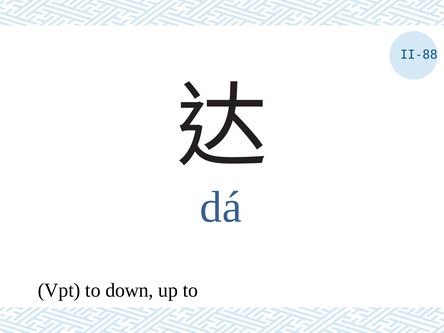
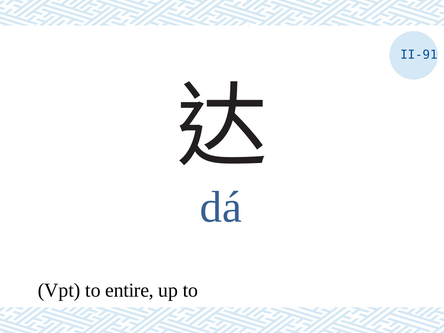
II-88: II-88 -> II-91 (419, 55)
down: down -> entire (130, 290)
